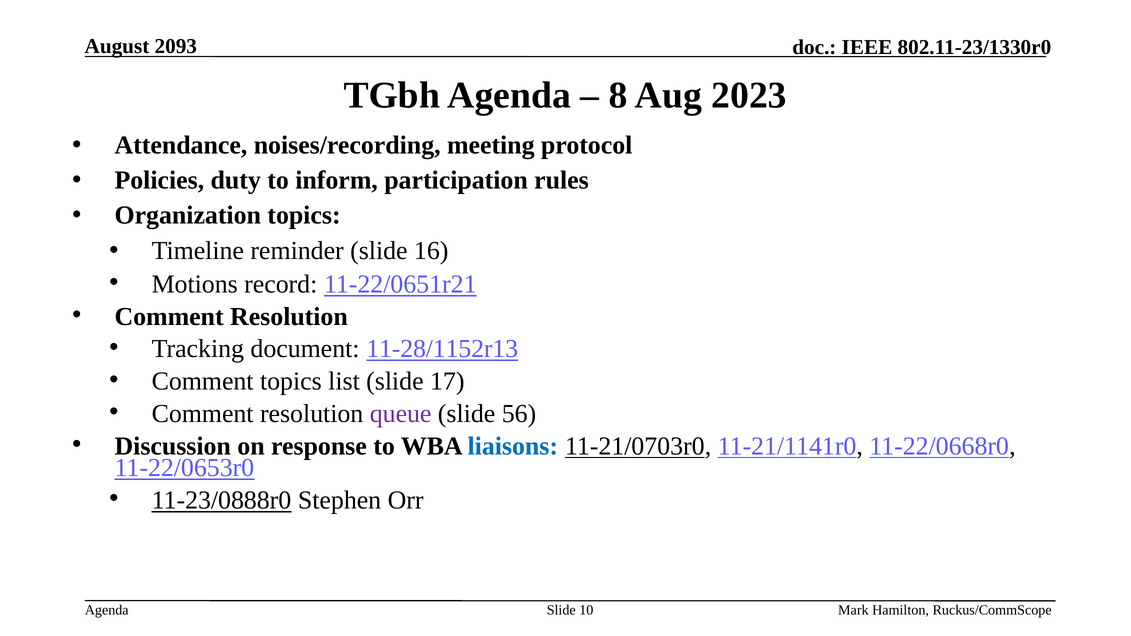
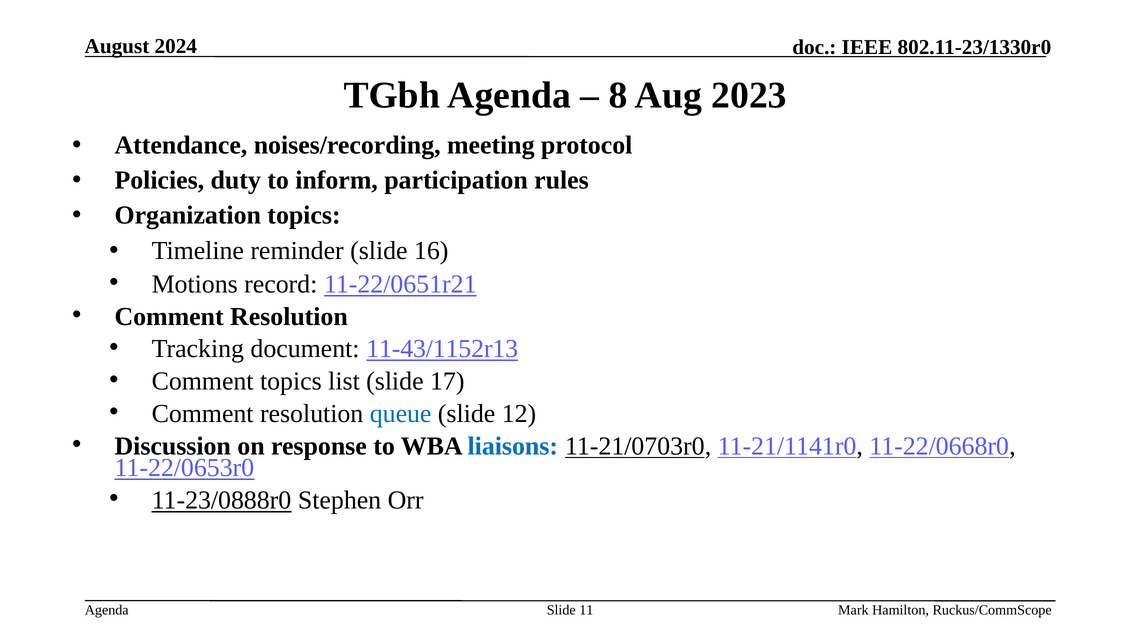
2093: 2093 -> 2024 (176, 46)
11-28/1152r13: 11-28/1152r13 -> 11-43/1152r13 (442, 349)
queue colour: purple -> blue (401, 414)
56: 56 -> 12 (519, 414)
10: 10 -> 11 (586, 610)
